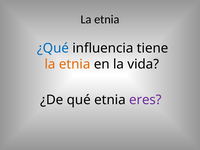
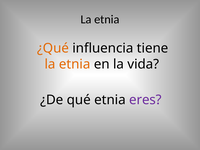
¿Qué colour: blue -> orange (53, 48)
